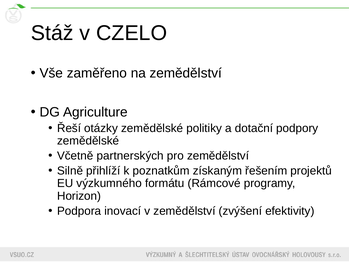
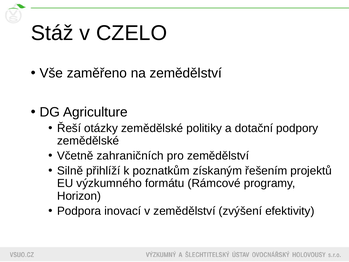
partnerských: partnerských -> zahraničních (130, 156)
